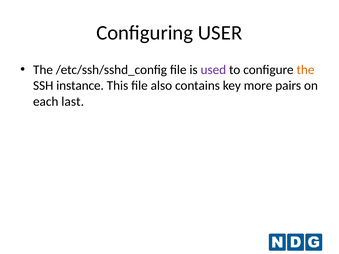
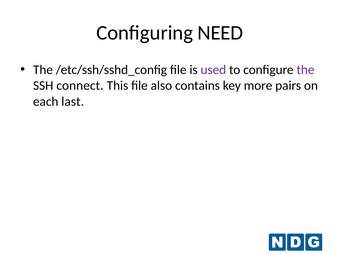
USER: USER -> NEED (220, 33)
the colour: orange -> purple (305, 70)
instance: instance -> connect (80, 86)
